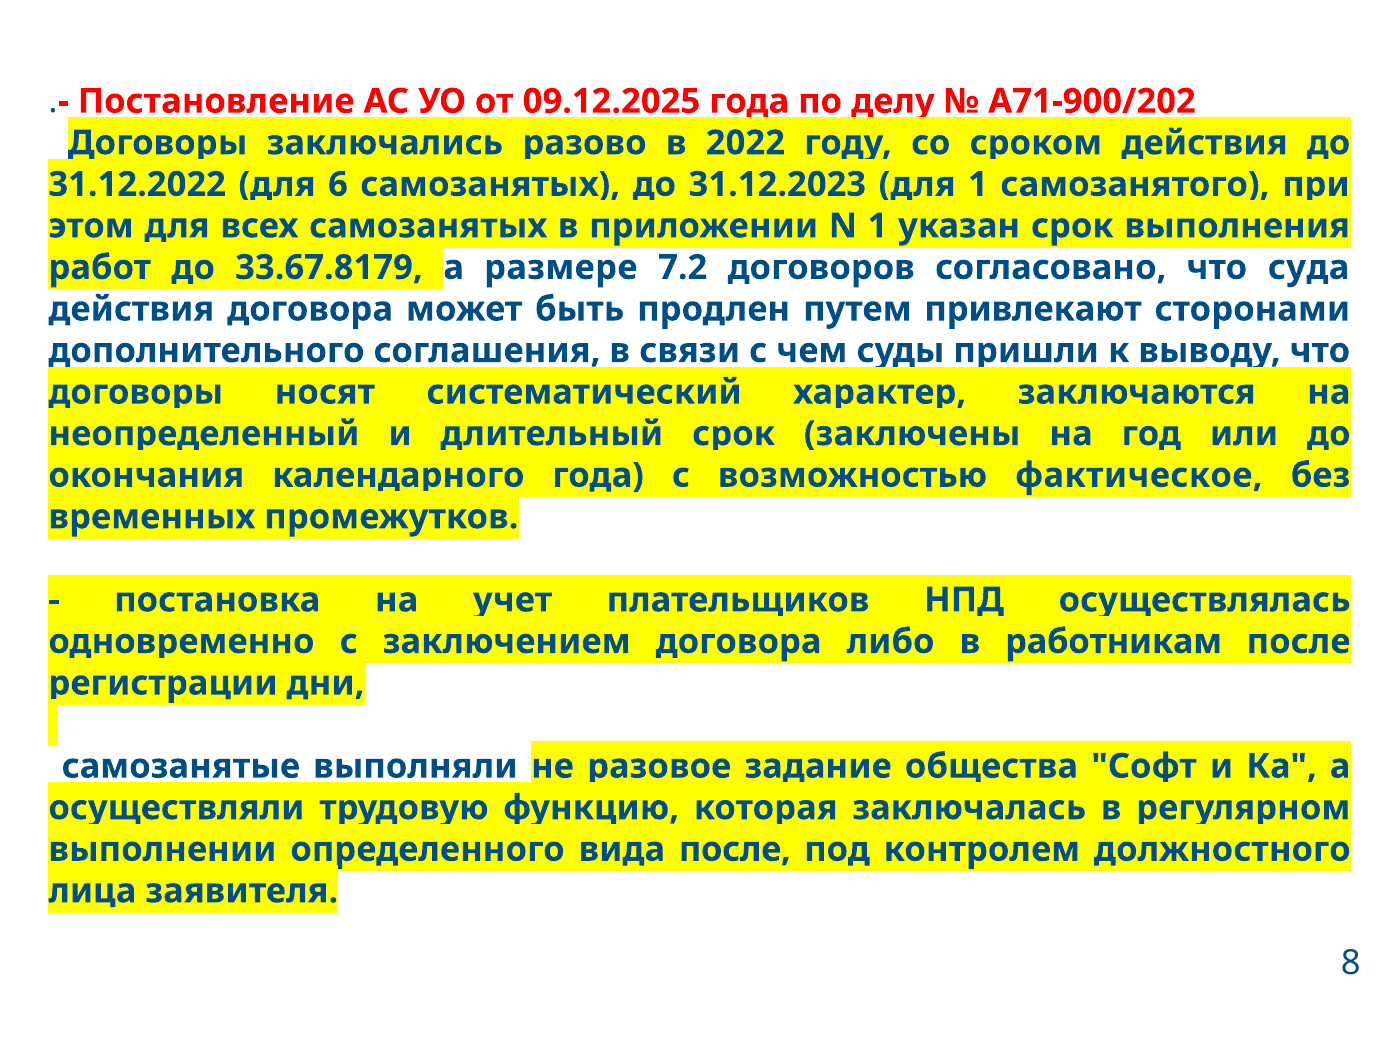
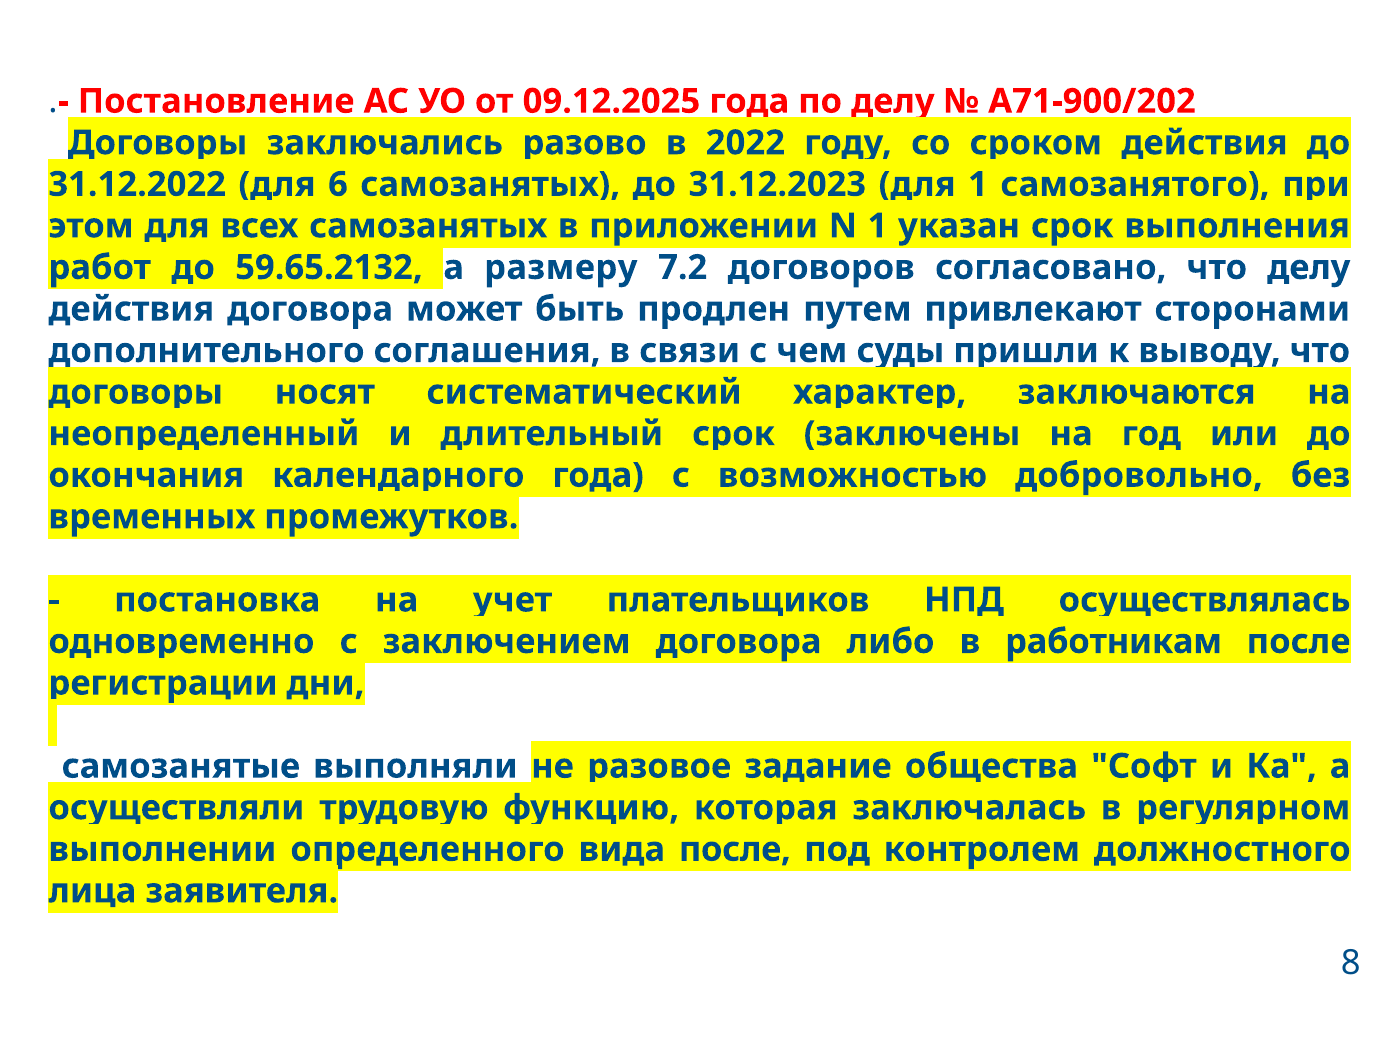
33.67.8179: 33.67.8179 -> 59.65.2132 (329, 267)
размере: размере -> размеру (561, 267)
что суда: суда -> делу (1309, 267)
фактическое: фактическое -> добровольно (1139, 475)
